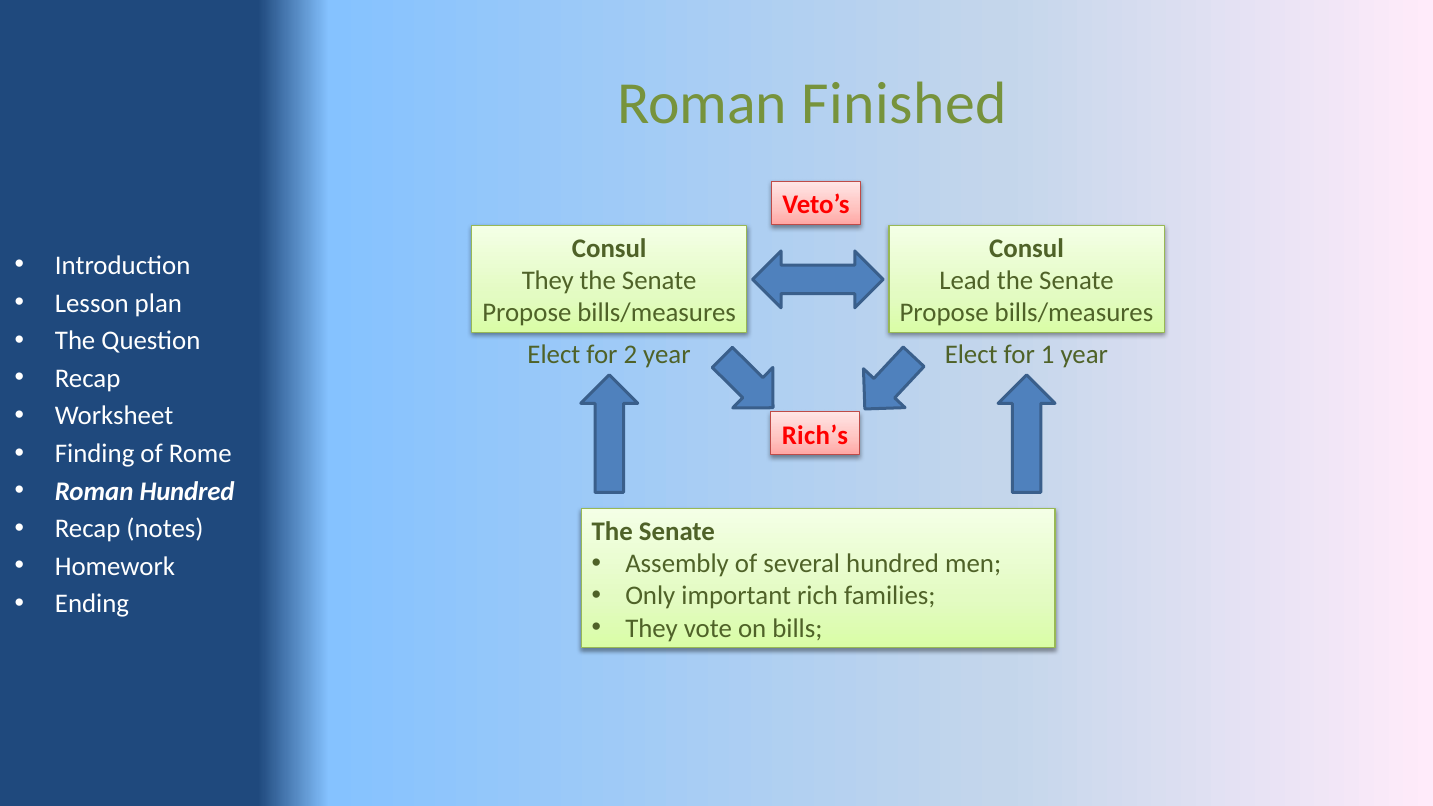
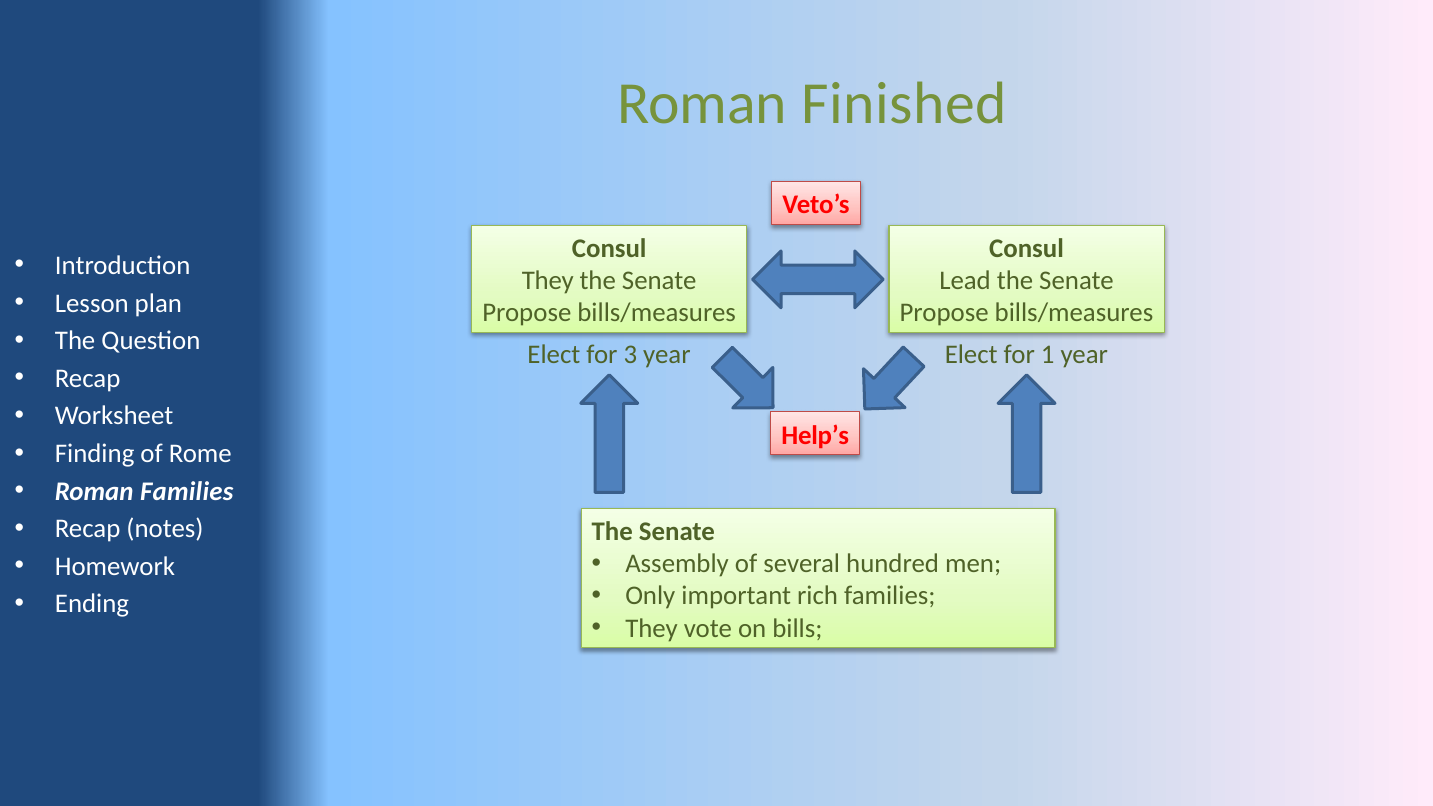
2: 2 -> 3 (630, 355)
Rich’s: Rich’s -> Help’s (815, 435)
Roman Hundred: Hundred -> Families (187, 491)
